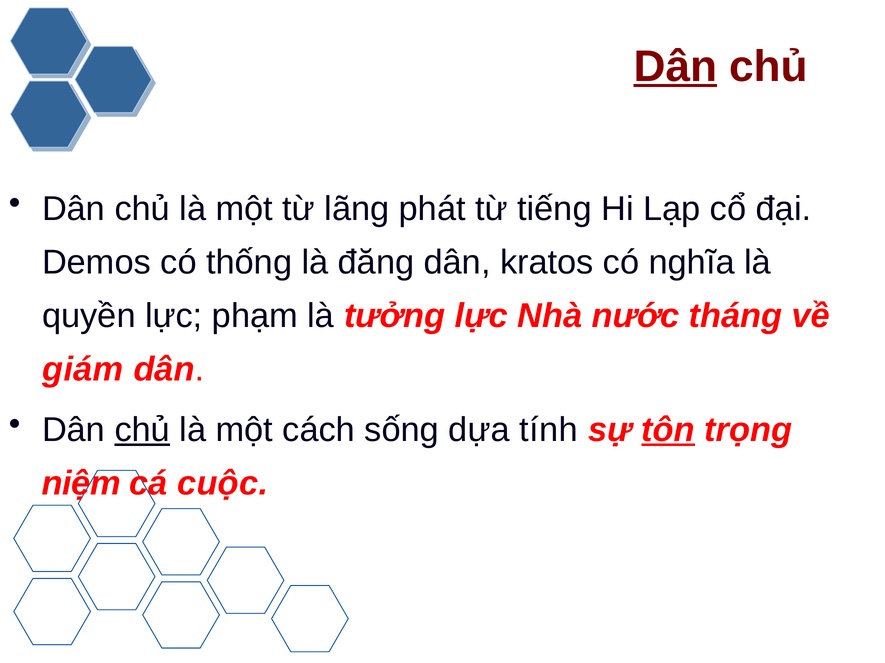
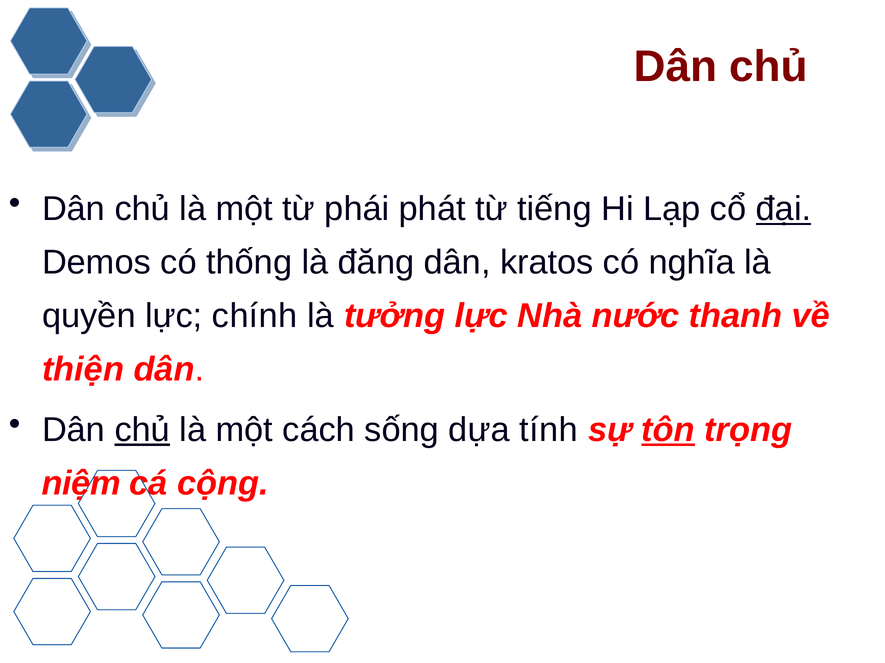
Dân underline: present -> none (675, 67)
lãng: lãng -> phái (357, 209)
đại underline: none -> present (783, 209)
phạm: phạm -> chính (255, 316)
tháng: tháng -> thanh (736, 316)
giám: giám -> thiện (83, 370)
cuộc: cuộc -> cộng (223, 484)
